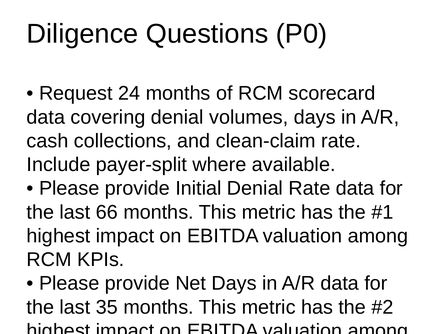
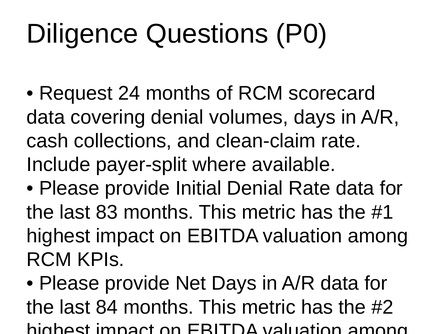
66: 66 -> 83 (107, 212)
35: 35 -> 84 (107, 307)
